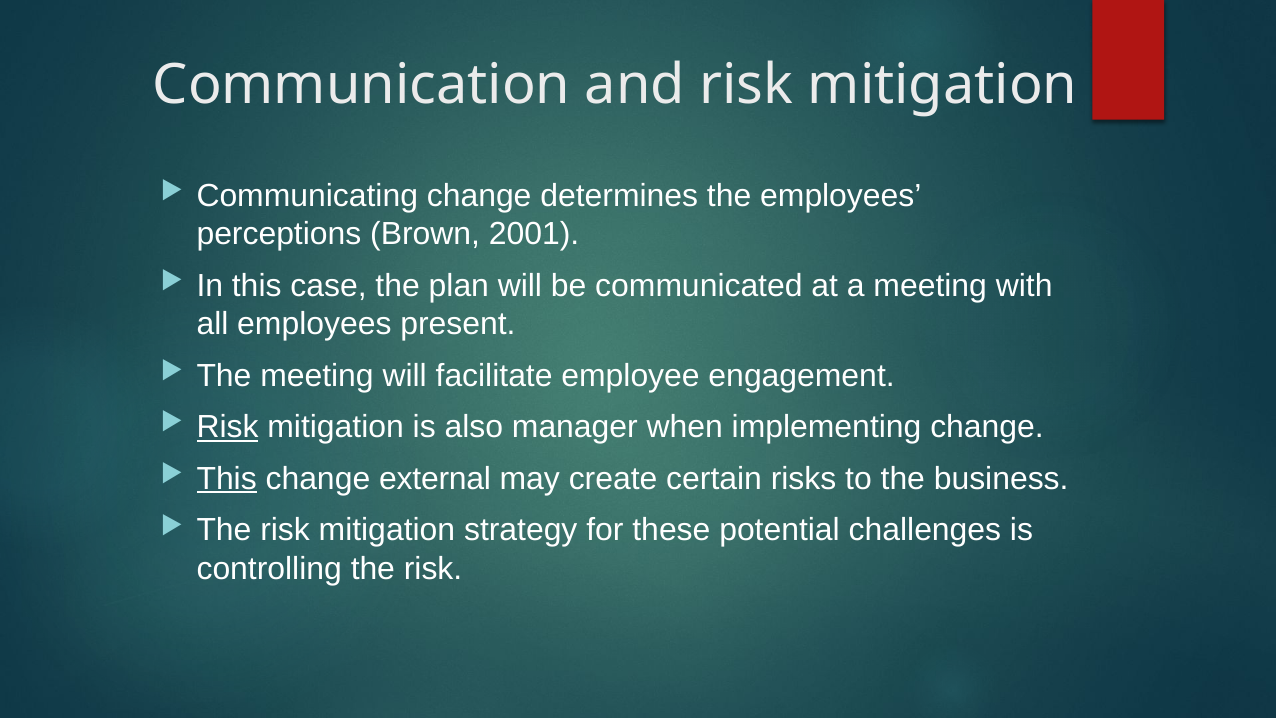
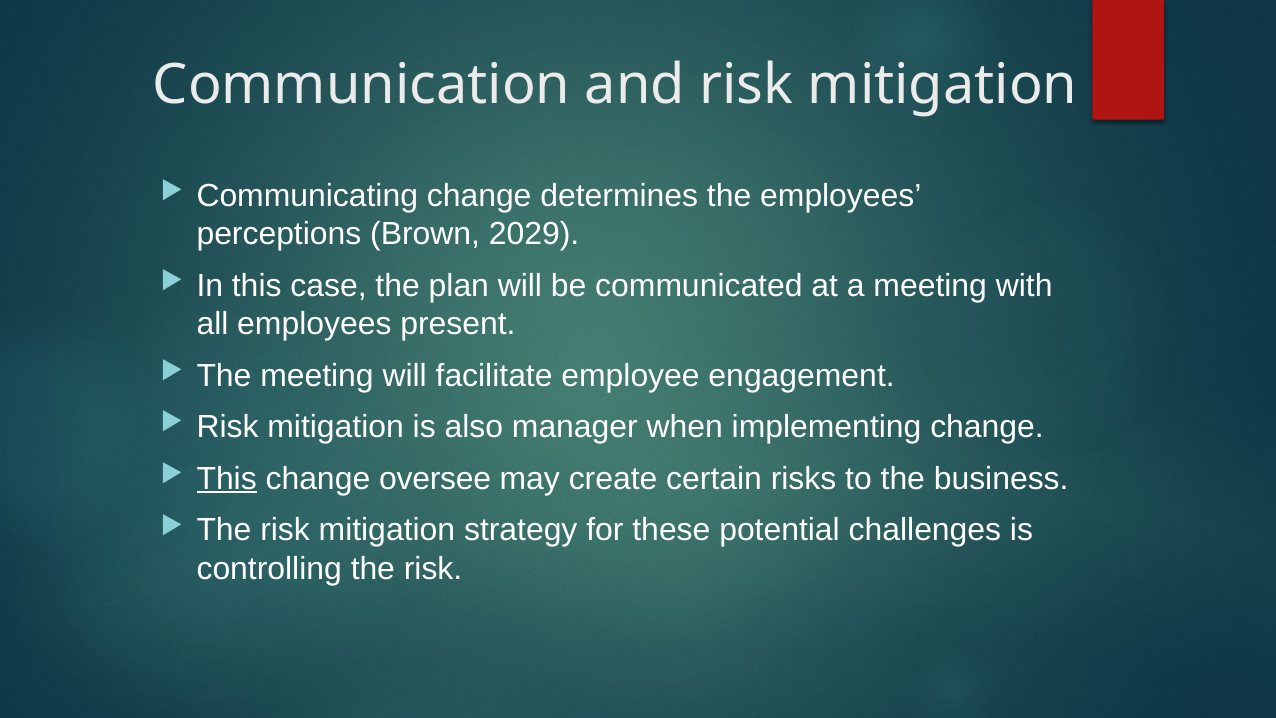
2001: 2001 -> 2029 (534, 234)
Risk underline: present -> none (228, 427)
external: external -> oversee (435, 479)
